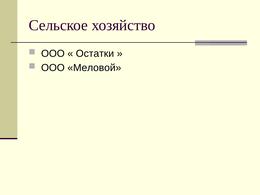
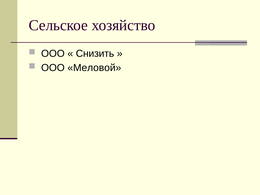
Остатки: Остатки -> Снизить (95, 54)
